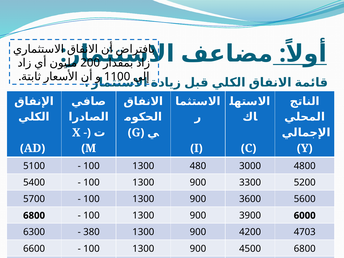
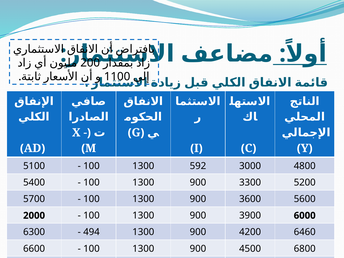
480: 480 -> 592 (198, 166)
6800: 6800 -> 2000 (34, 216)
380: 380 -> 494 (91, 232)
4703: 4703 -> 6460 (305, 232)
